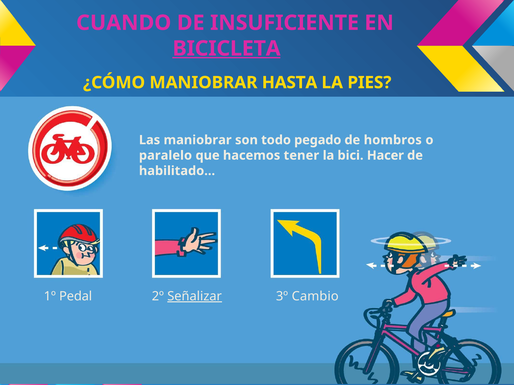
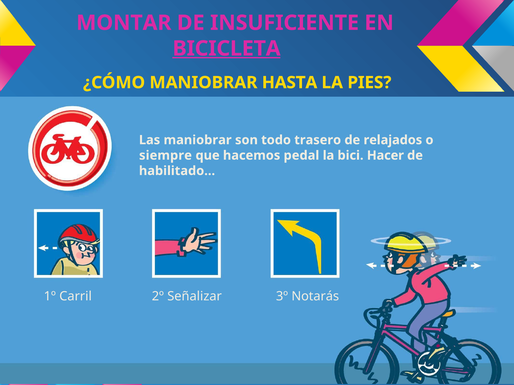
CUANDO: CUANDO -> MONTAR (124, 23)
pegado: pegado -> trasero (318, 140)
hombros: hombros -> relajados (393, 140)
paralelo: paralelo -> siempre (165, 156)
tener: tener -> pedal (301, 156)
Pedal: Pedal -> Carril (76, 297)
Señalizar underline: present -> none (195, 297)
Cambio: Cambio -> Notarás (315, 297)
